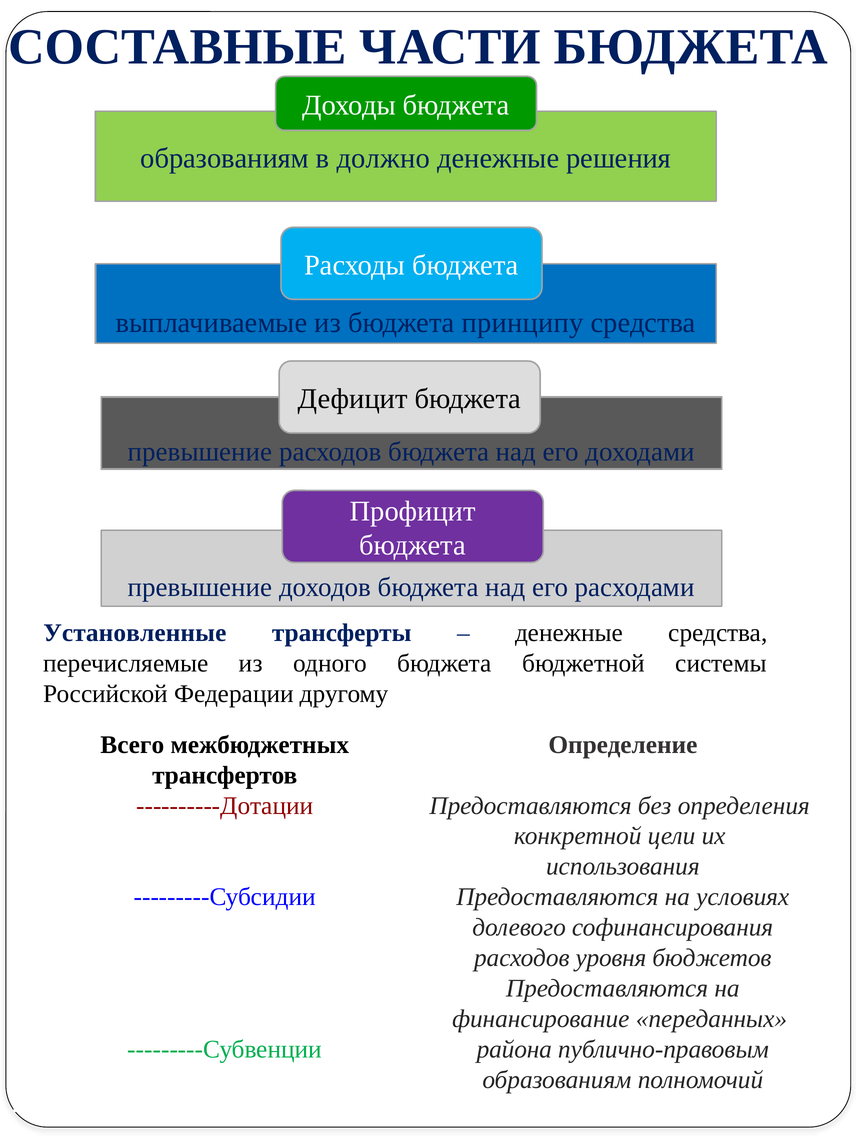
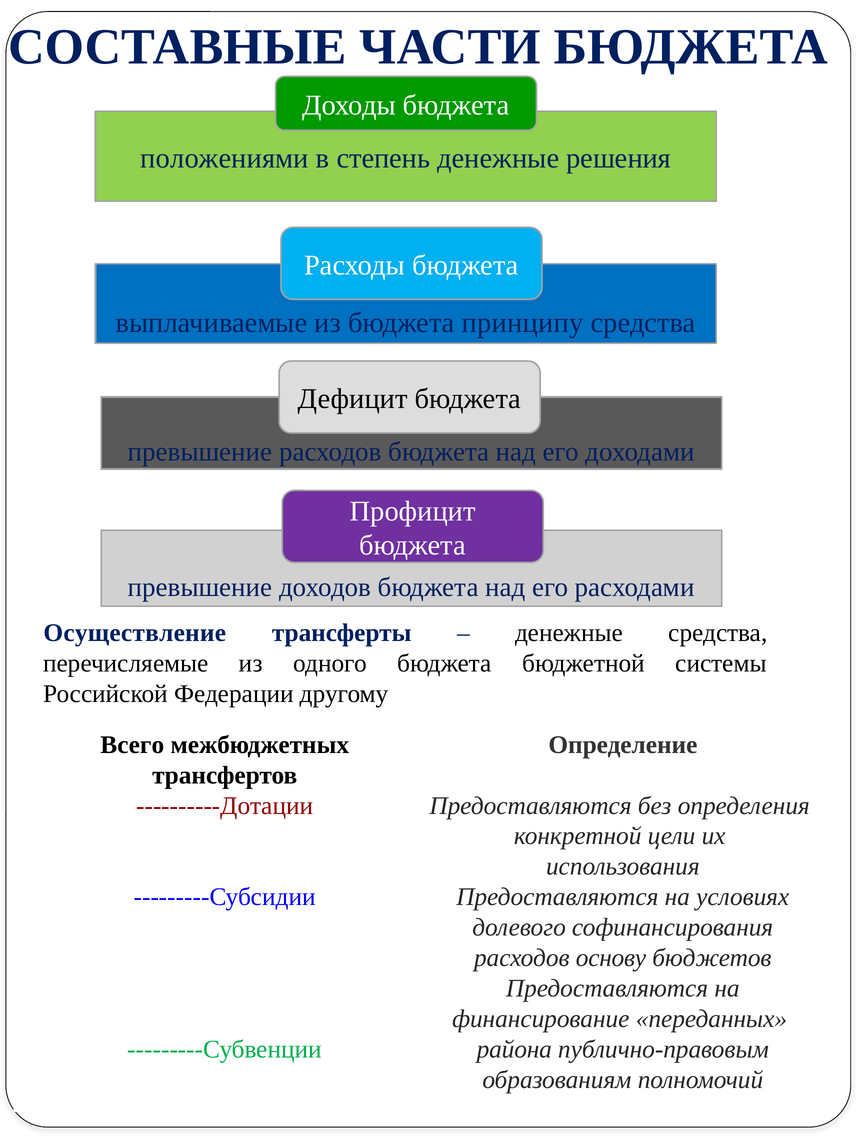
образованиям: образованиям -> положениями (225, 158)
должно: должно -> степень (383, 158)
Установленные: Установленные -> Осуществление (135, 633)
уровня: уровня -> основу (611, 958)
